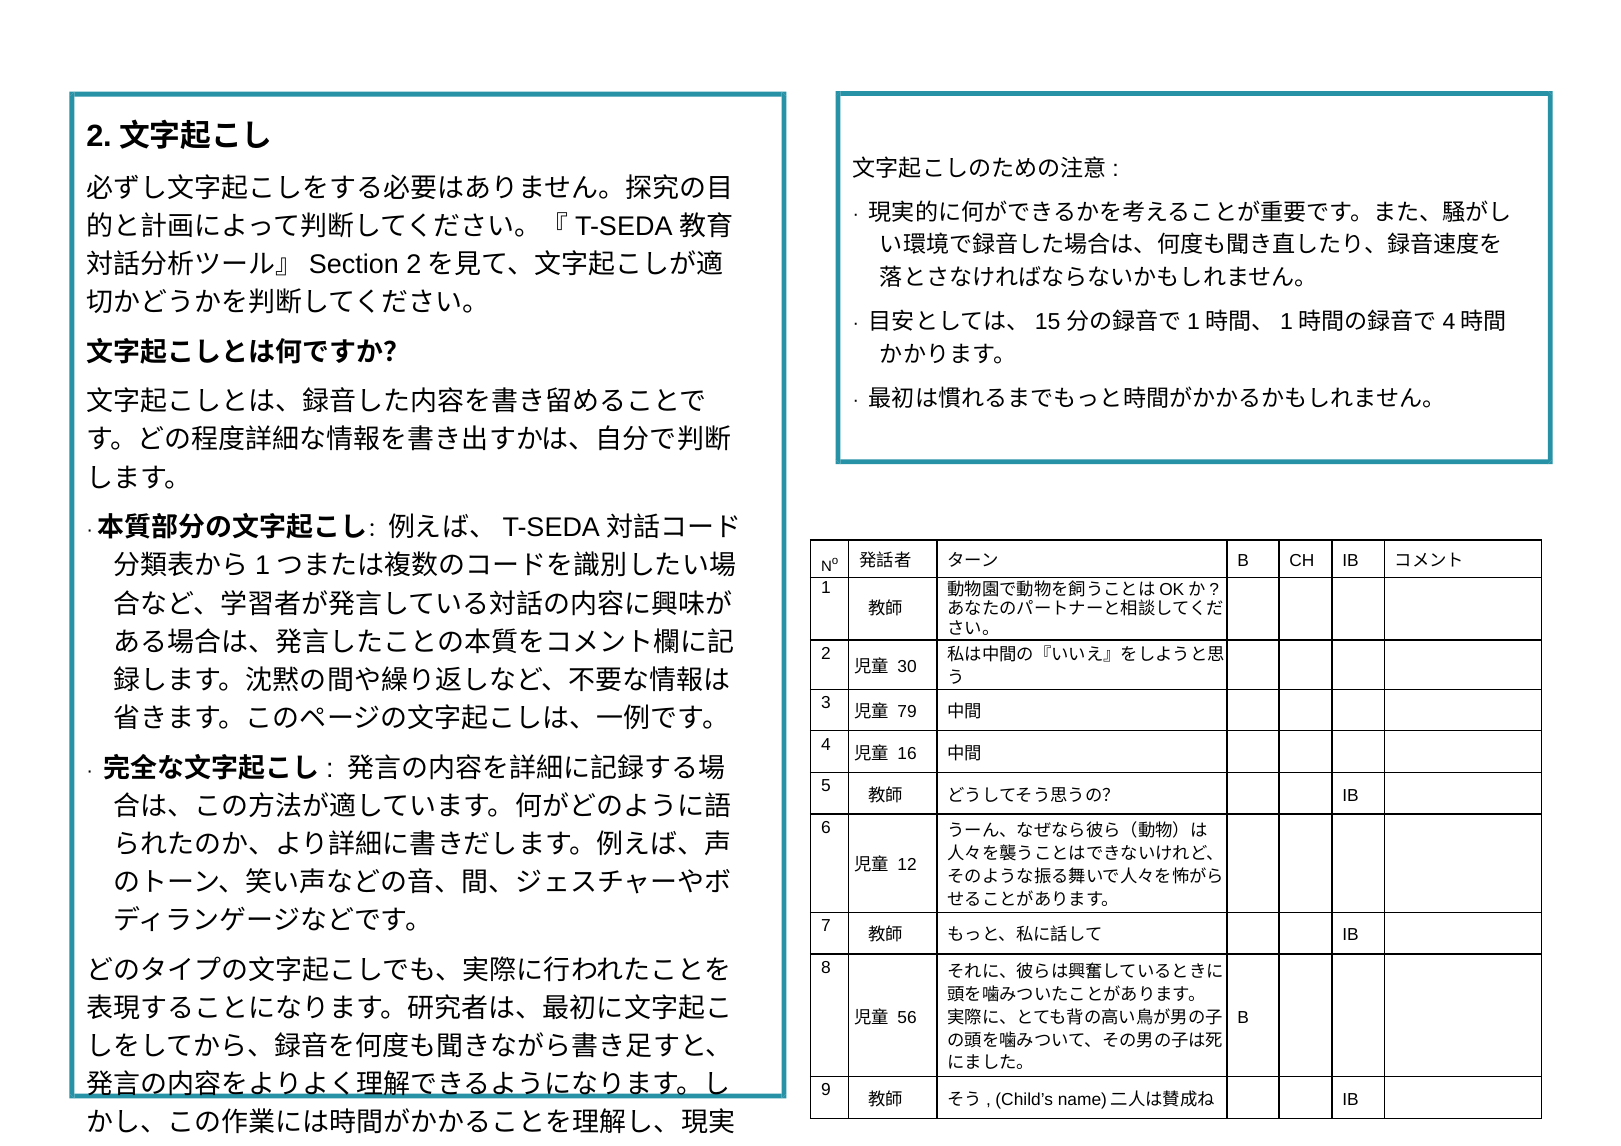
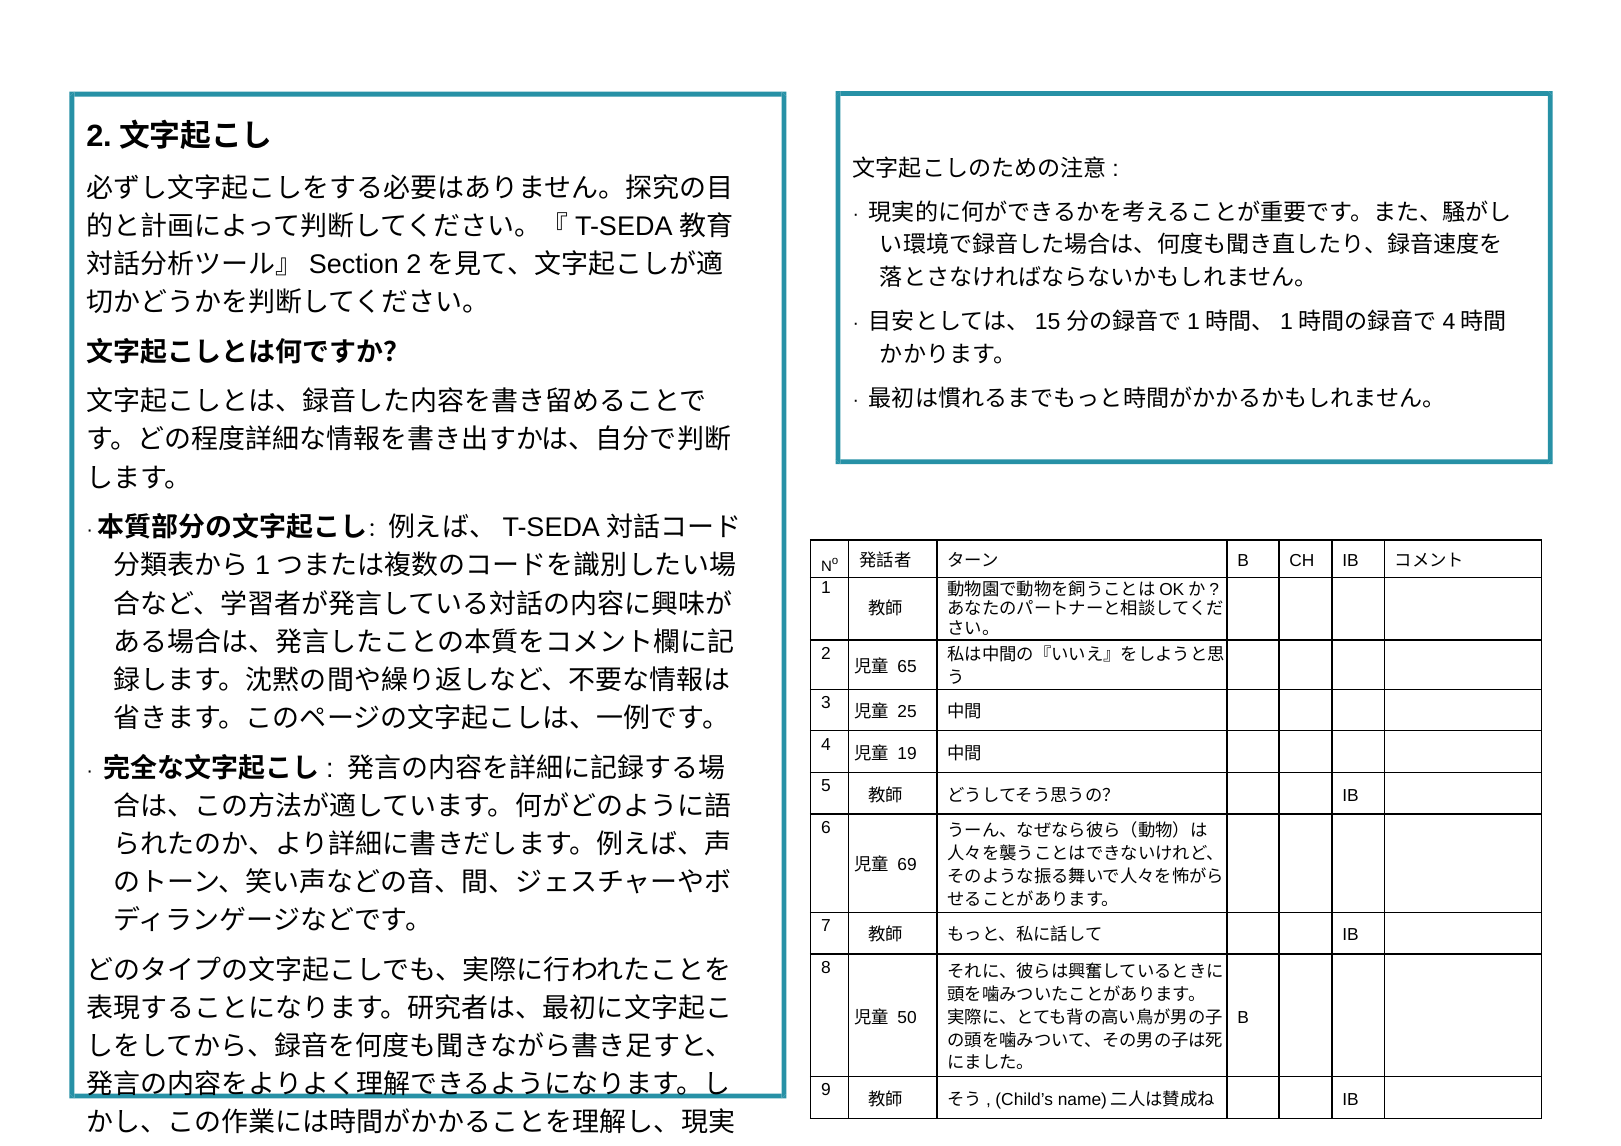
30: 30 -> 65 (907, 667)
79: 79 -> 25 (907, 712)
16: 16 -> 19 (907, 754)
12: 12 -> 69 (907, 866)
56: 56 -> 50 (907, 1018)
